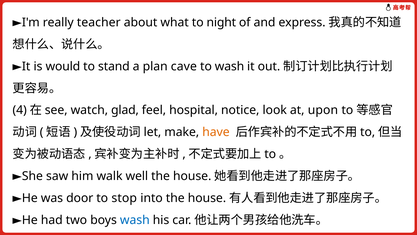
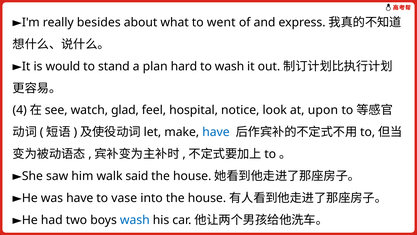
teacher: teacher -> besides (99, 22)
night: night -> went (221, 22)
cave: cave -> hard (184, 66)
have colour: orange -> blue (216, 132)
well: well -> said (137, 176)
was door: door -> have (80, 198)
stop: stop -> vase (124, 198)
